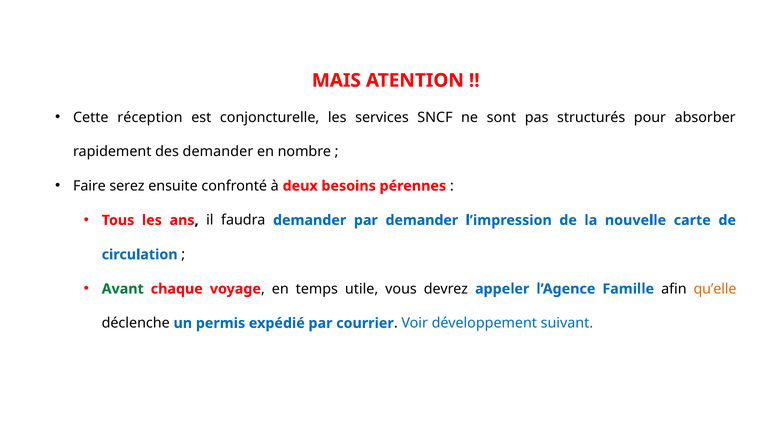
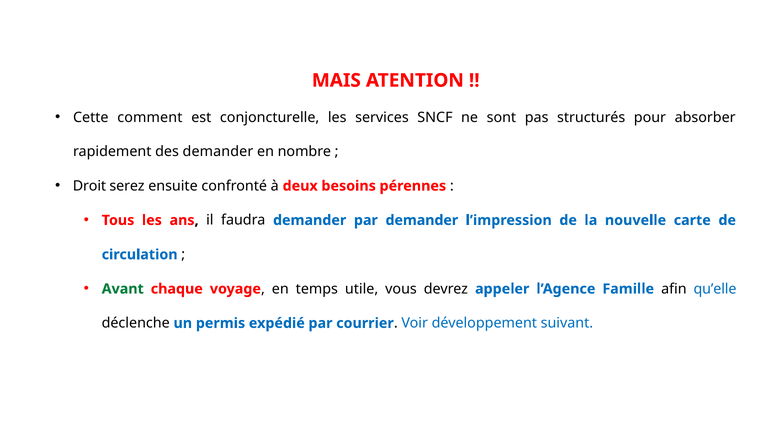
réception: réception -> comment (150, 117)
Faire: Faire -> Droit (89, 186)
qu’elle colour: orange -> blue (715, 289)
